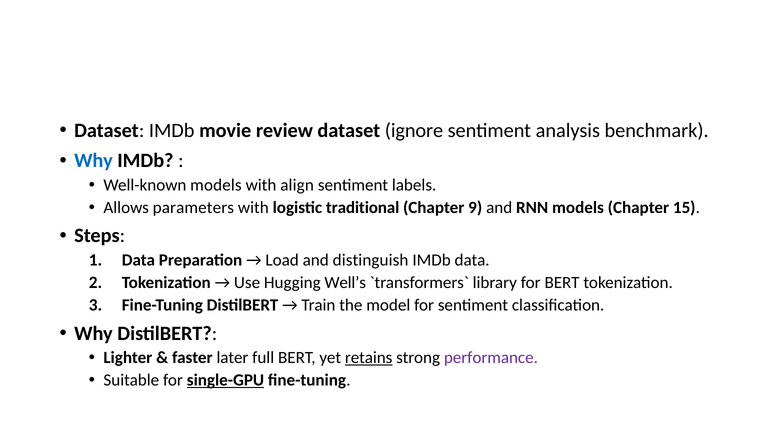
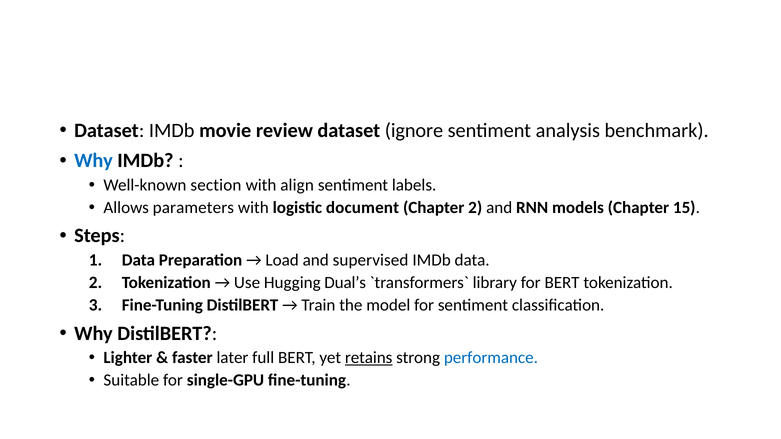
Well-known models: models -> section (216, 185)
traditional: traditional -> document (362, 208)
Chapter 9: 9 -> 2 (475, 208)
distinguish: distinguish -> supervised (371, 260)
Well’s: Well’s -> Dual’s (345, 283)
performance colour: purple -> blue (491, 358)
single-GPU underline: present -> none (225, 380)
